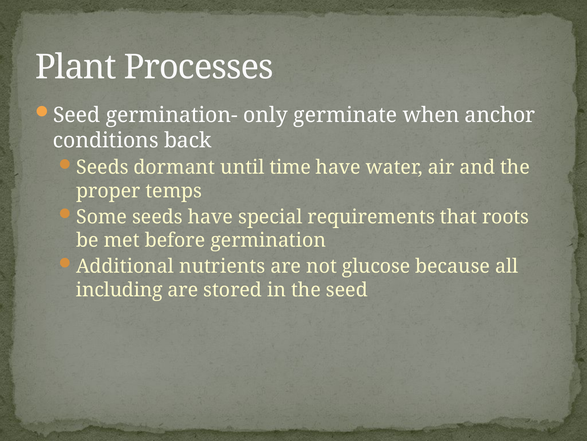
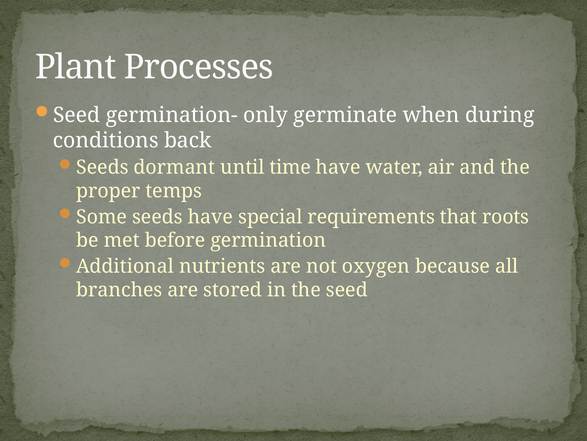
anchor: anchor -> during (500, 115)
glucose: glucose -> oxygen (376, 266)
including: including -> branches (119, 289)
